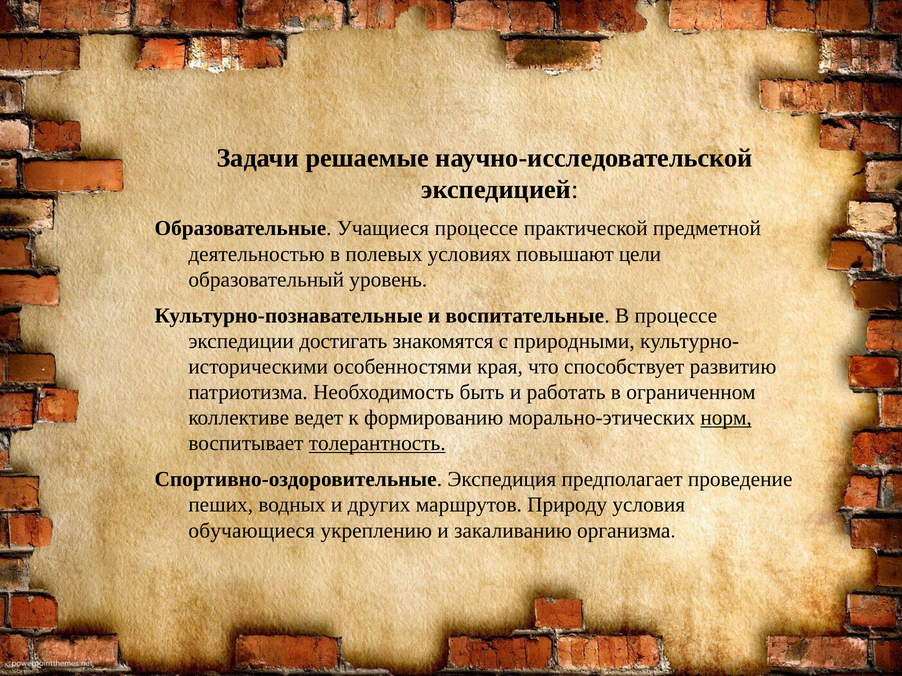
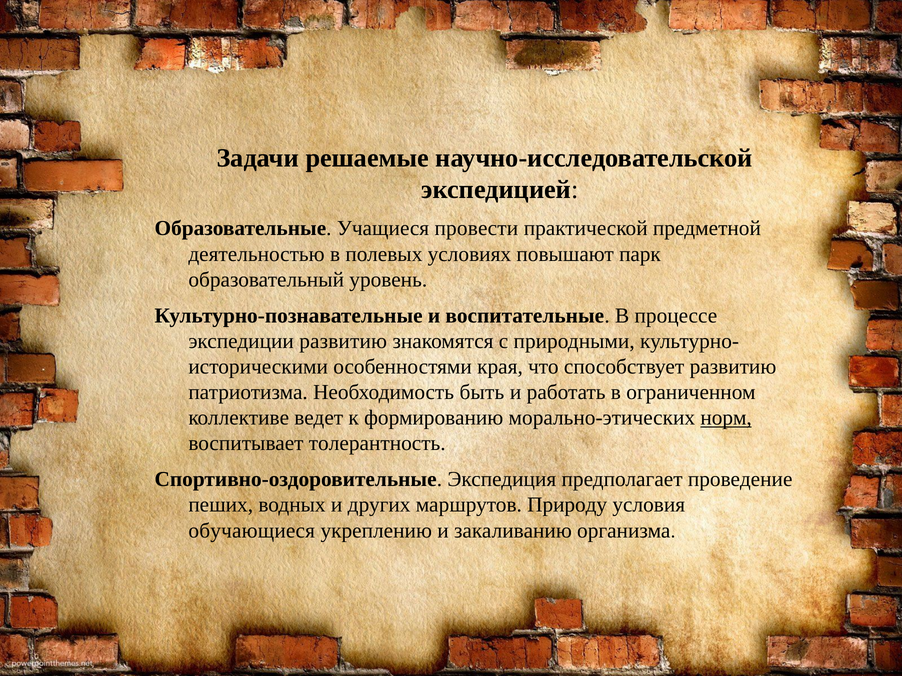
Учащиеся процессе: процессе -> провести (476, 229)
цели: цели -> парк (640, 254)
экспедиции достигать: достигать -> развитию (343, 341)
толерантность underline: present -> none (377, 444)
